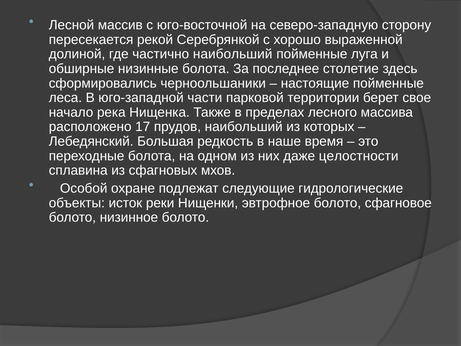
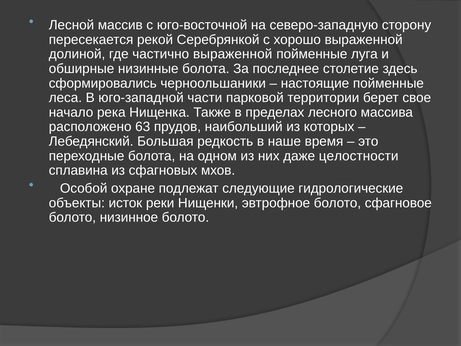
частично наибольший: наибольший -> выраженной (233, 54)
17: 17 -> 63 (143, 127)
